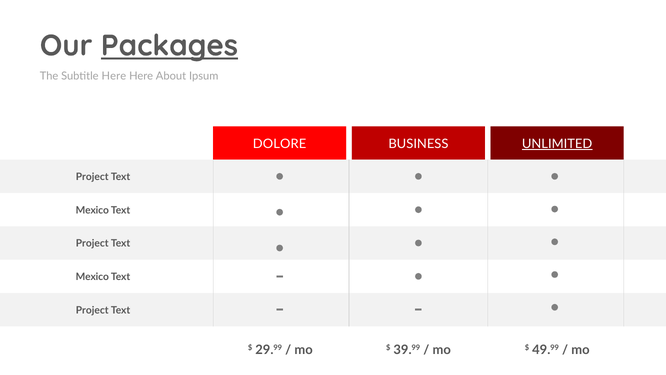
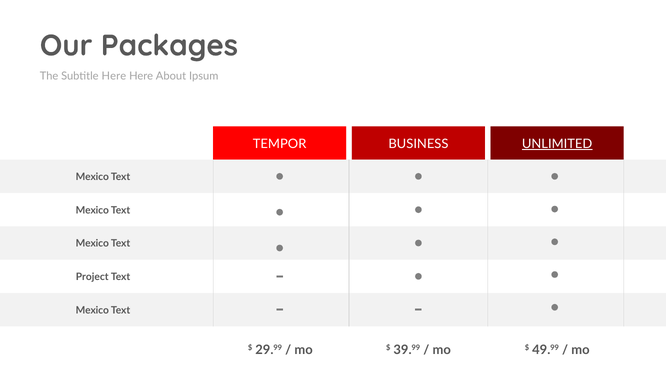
Packages underline: present -> none (169, 46)
DOLORE: DOLORE -> TEMPOR (280, 144)
Project: Project -> Mexico (92, 177)
Project: Project -> Mexico (92, 243)
Mexico: Mexico -> Project (92, 277)
Project: Project -> Mexico (92, 310)
